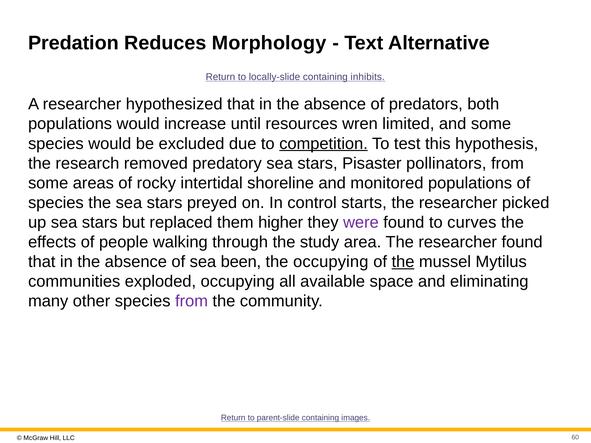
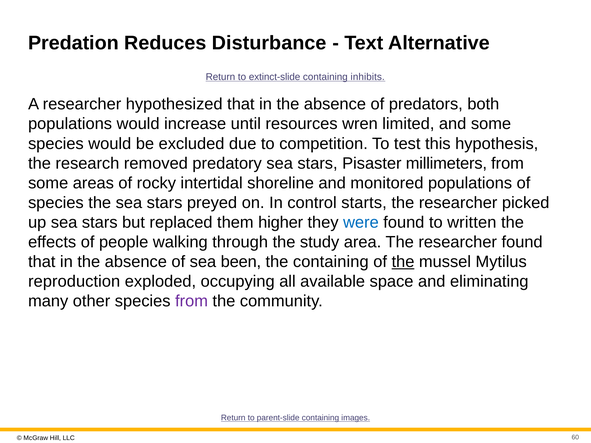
Morphology: Morphology -> Disturbance (269, 43)
locally-slide: locally-slide -> extinct-slide (275, 77)
competition underline: present -> none (324, 144)
pollinators: pollinators -> millimeters (446, 163)
were colour: purple -> blue (361, 223)
curves: curves -> written (472, 223)
the occupying: occupying -> containing (331, 262)
communities: communities -> reproduction (74, 282)
